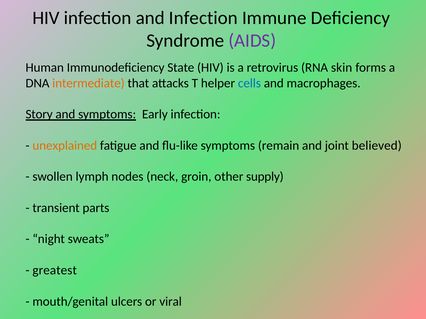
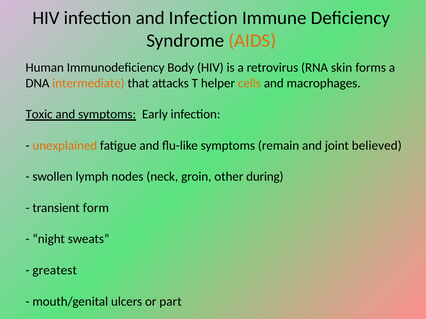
AIDS colour: purple -> orange (252, 41)
State: State -> Body (181, 68)
cells colour: blue -> orange (249, 83)
Story: Story -> Toxic (39, 114)
supply: supply -> during (265, 177)
parts: parts -> form (96, 208)
viral: viral -> part (171, 302)
